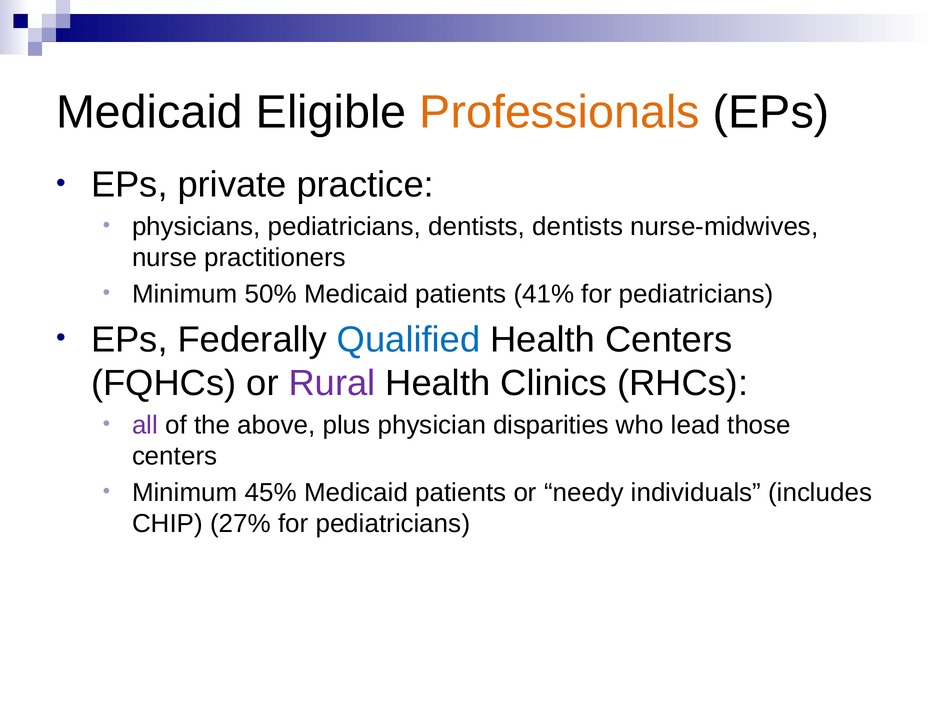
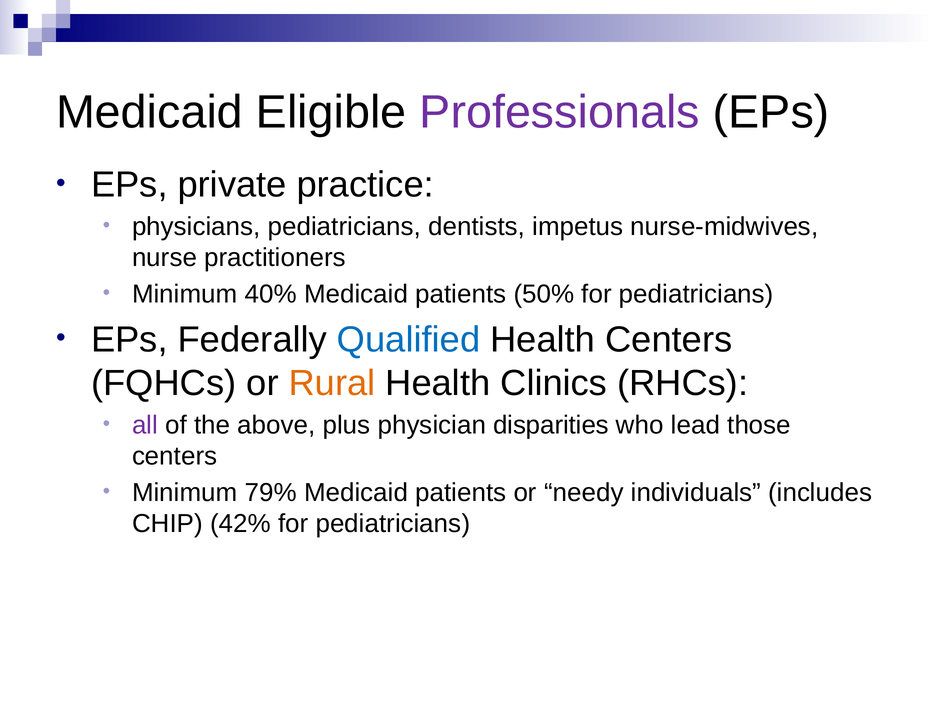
Professionals colour: orange -> purple (560, 112)
dentists dentists: dentists -> impetus (578, 227)
50%: 50% -> 40% (271, 294)
41%: 41% -> 50% (544, 294)
Rural colour: purple -> orange (332, 383)
45%: 45% -> 79% (271, 493)
27%: 27% -> 42% (240, 524)
